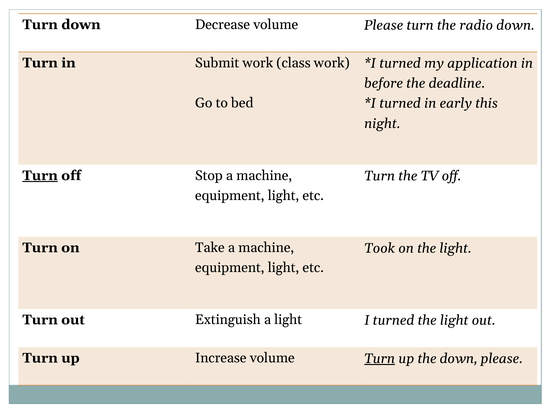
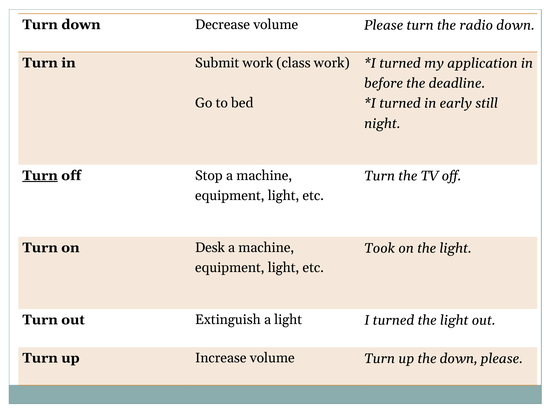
this: this -> still (487, 104)
Take: Take -> Desk (210, 248)
Turn underline: present -> none (380, 359)
